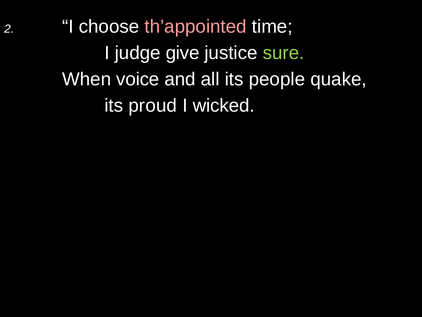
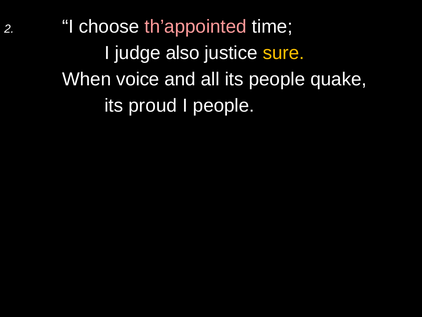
give: give -> also (183, 53)
sure colour: light green -> yellow (284, 53)
I wicked: wicked -> people (224, 105)
